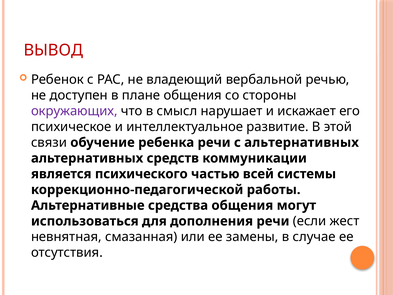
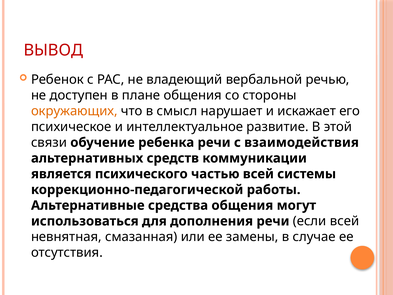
окружающих colour: purple -> orange (74, 111)
с альтернативных: альтернативных -> взаимодействия (302, 142)
если жест: жест -> всей (345, 221)
